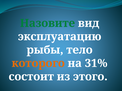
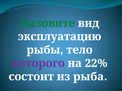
которого colour: orange -> purple (38, 64)
31%: 31% -> 22% (96, 64)
этого: этого -> рыба (90, 77)
